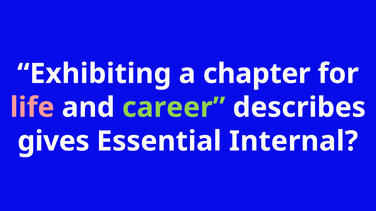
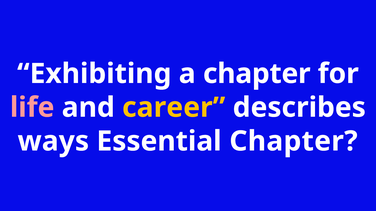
career colour: light green -> yellow (174, 108)
gives: gives -> ways (53, 142)
Essential Internal: Internal -> Chapter (293, 142)
